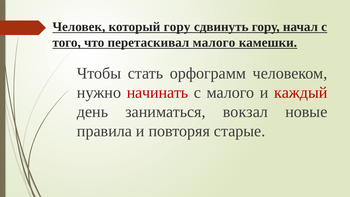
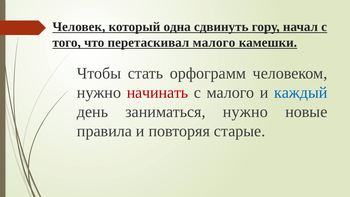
который гору: гору -> одна (177, 27)
каждый colour: red -> blue (301, 93)
заниматься вокзал: вокзал -> нужно (245, 112)
